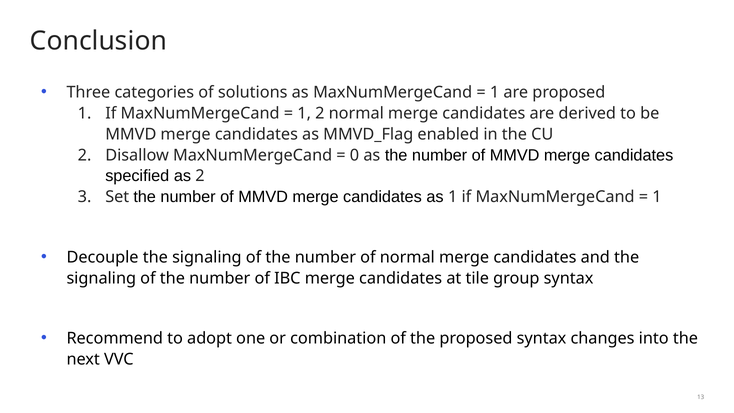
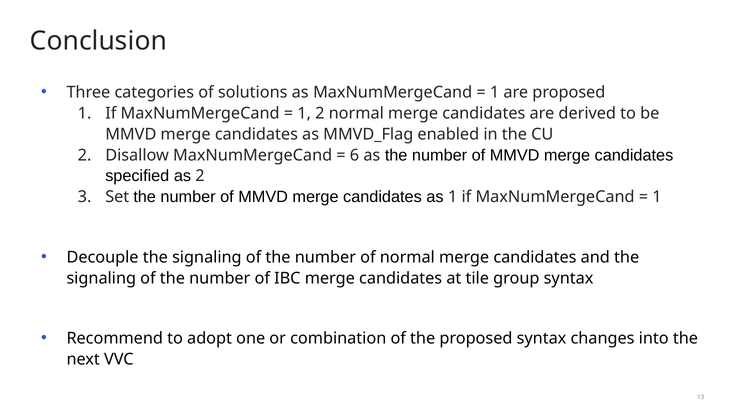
0: 0 -> 6 (355, 155)
